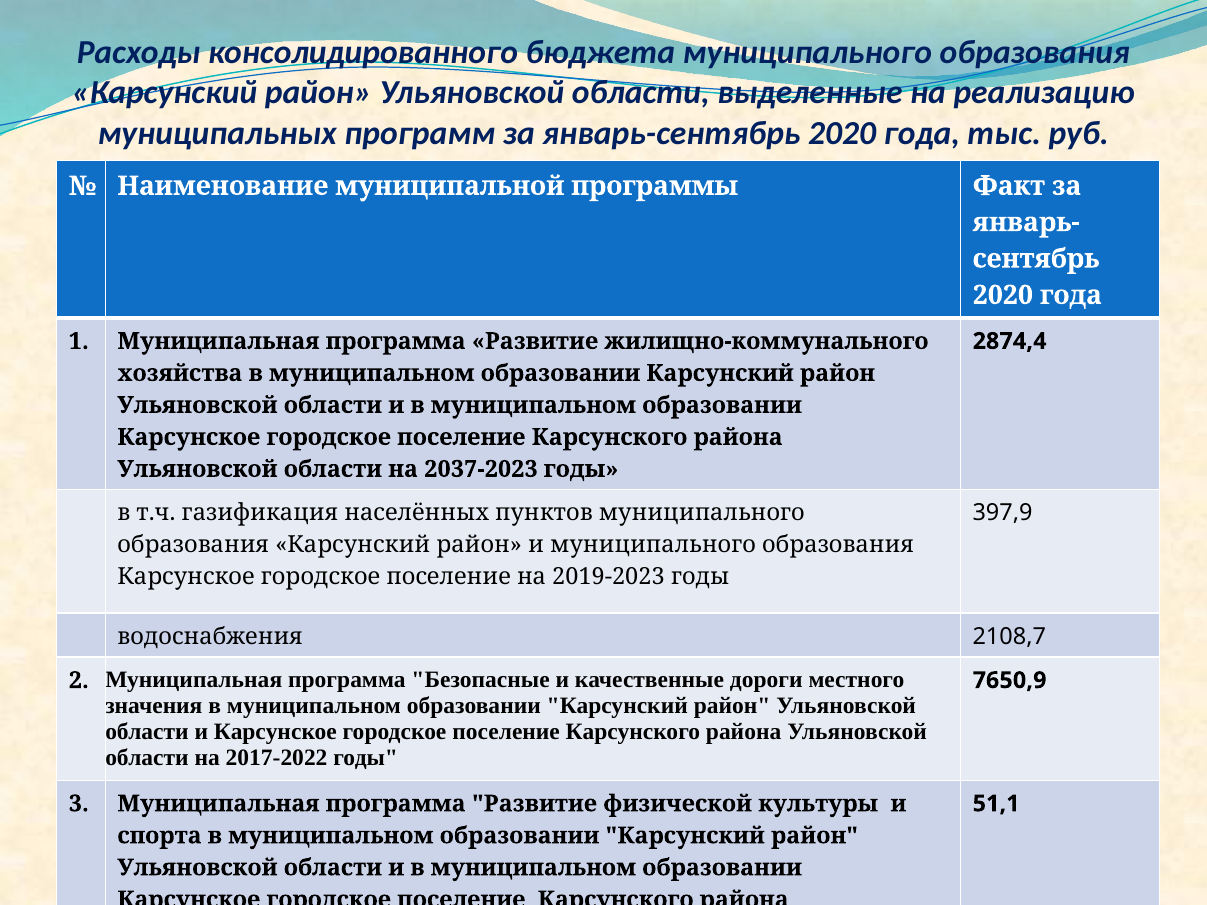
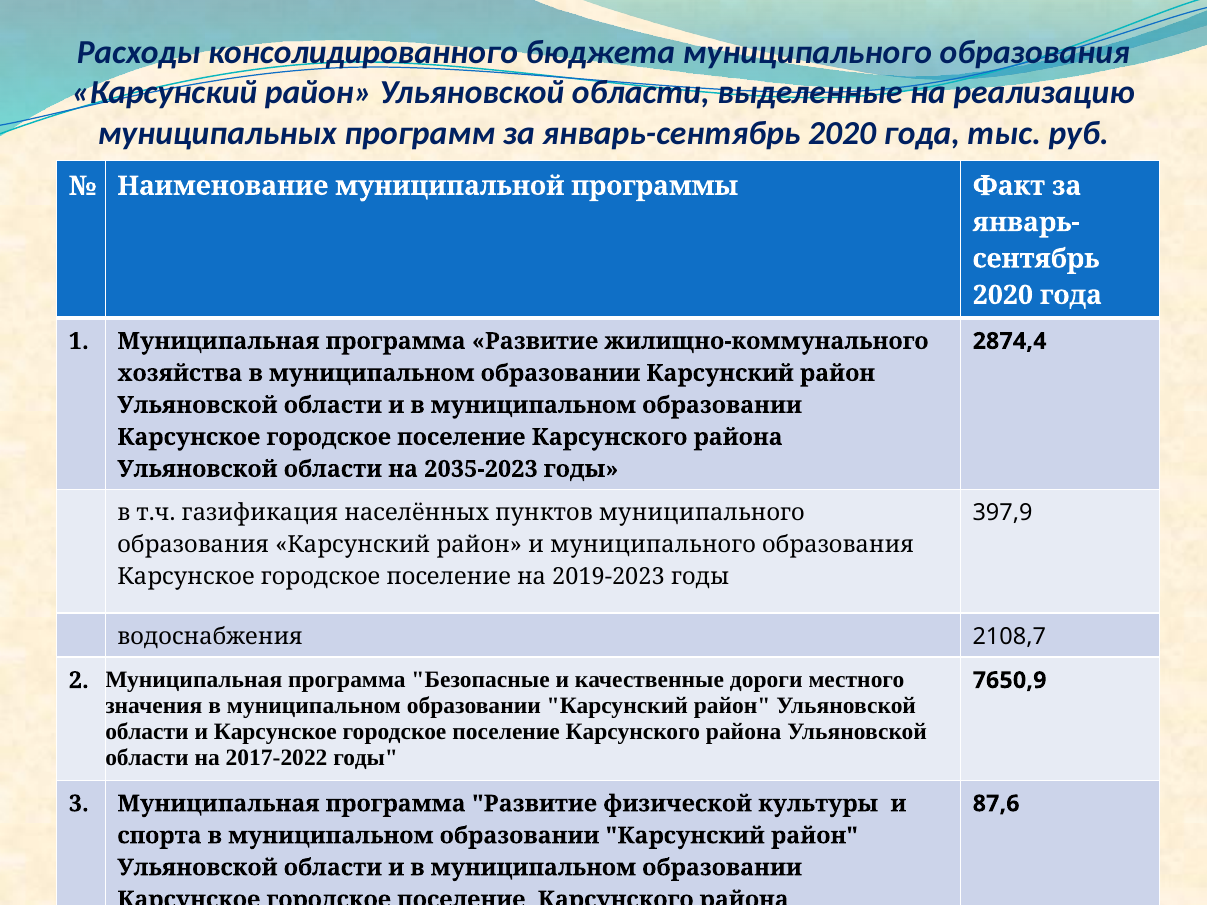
2037-2023: 2037-2023 -> 2035-2023 (481, 469)
51,1: 51,1 -> 87,6 (996, 804)
